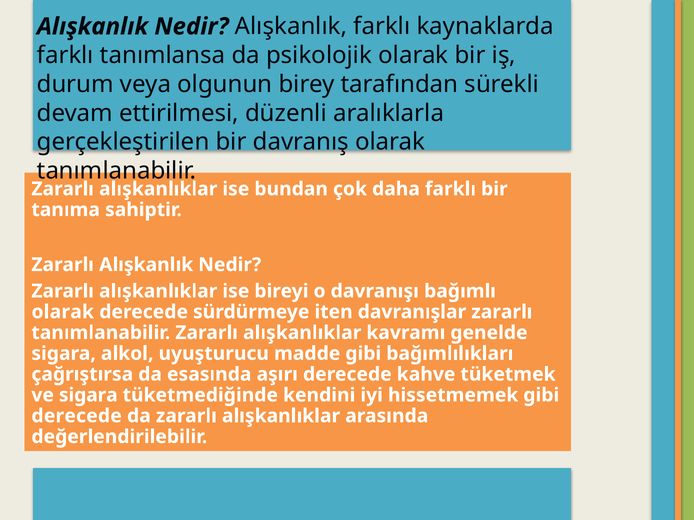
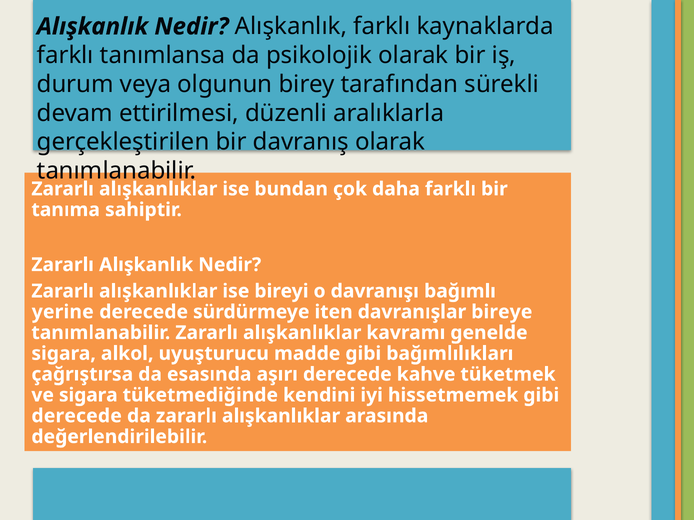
olarak: olarak -> yerine (63, 312)
davranışlar zararlı: zararlı -> bireye (502, 312)
